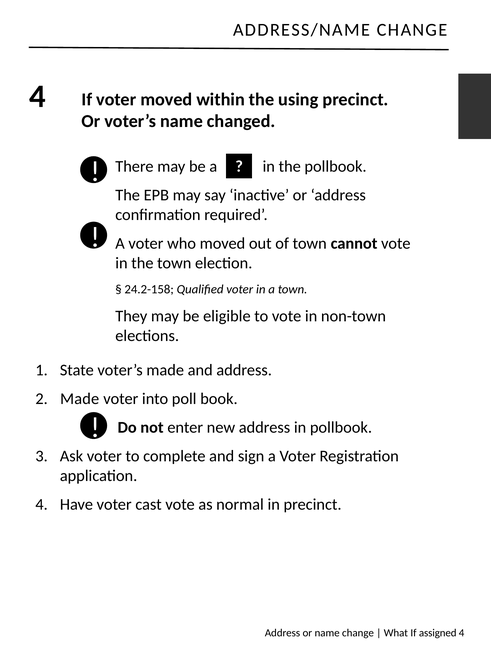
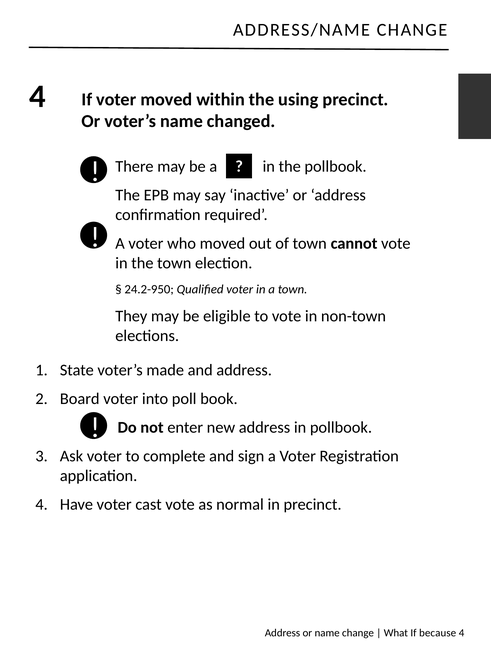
24.2-158: 24.2-158 -> 24.2-950 (149, 290)
Made: Made -> Board (80, 399)
assigned: assigned -> because (438, 634)
